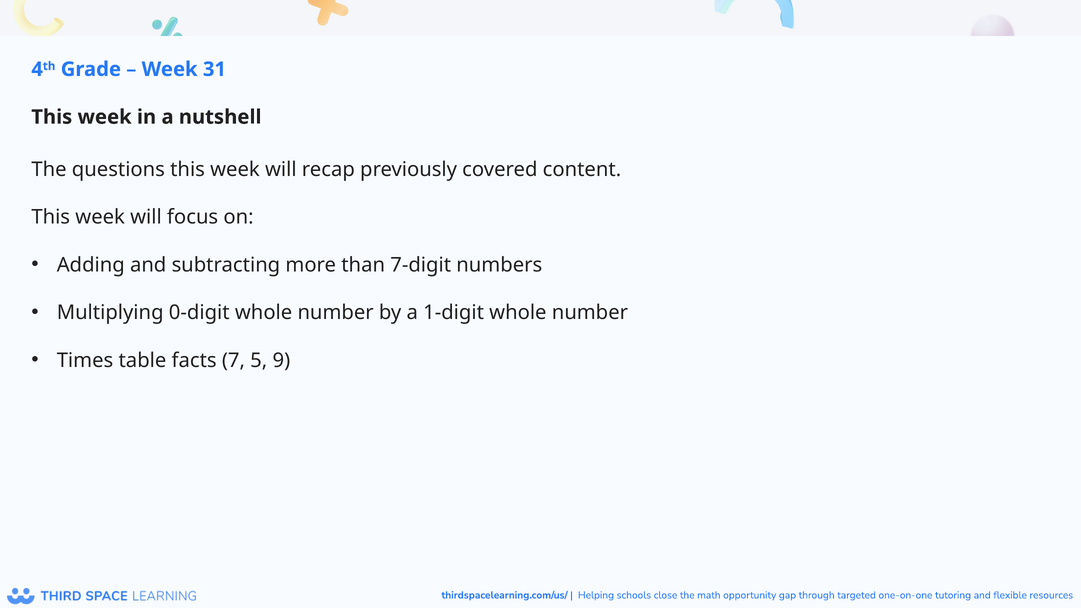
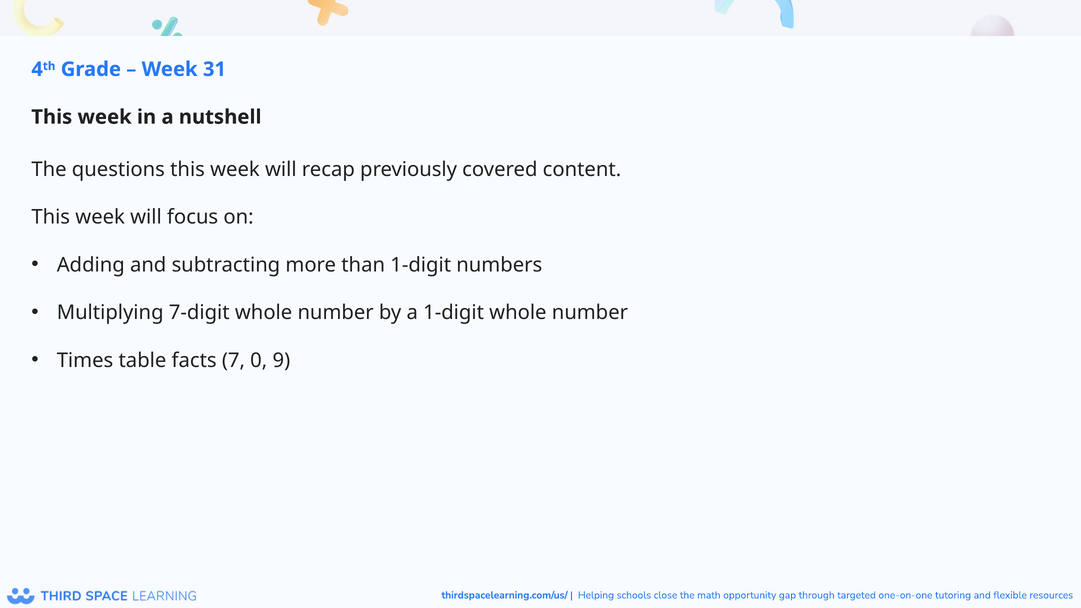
than 7-digit: 7-digit -> 1-digit (421, 265)
0-digit: 0-digit -> 7-digit (199, 313)
5: 5 -> 0 (259, 360)
